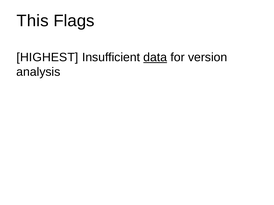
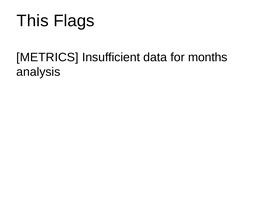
HIGHEST: HIGHEST -> METRICS (47, 57)
data underline: present -> none (155, 57)
version: version -> months (208, 57)
